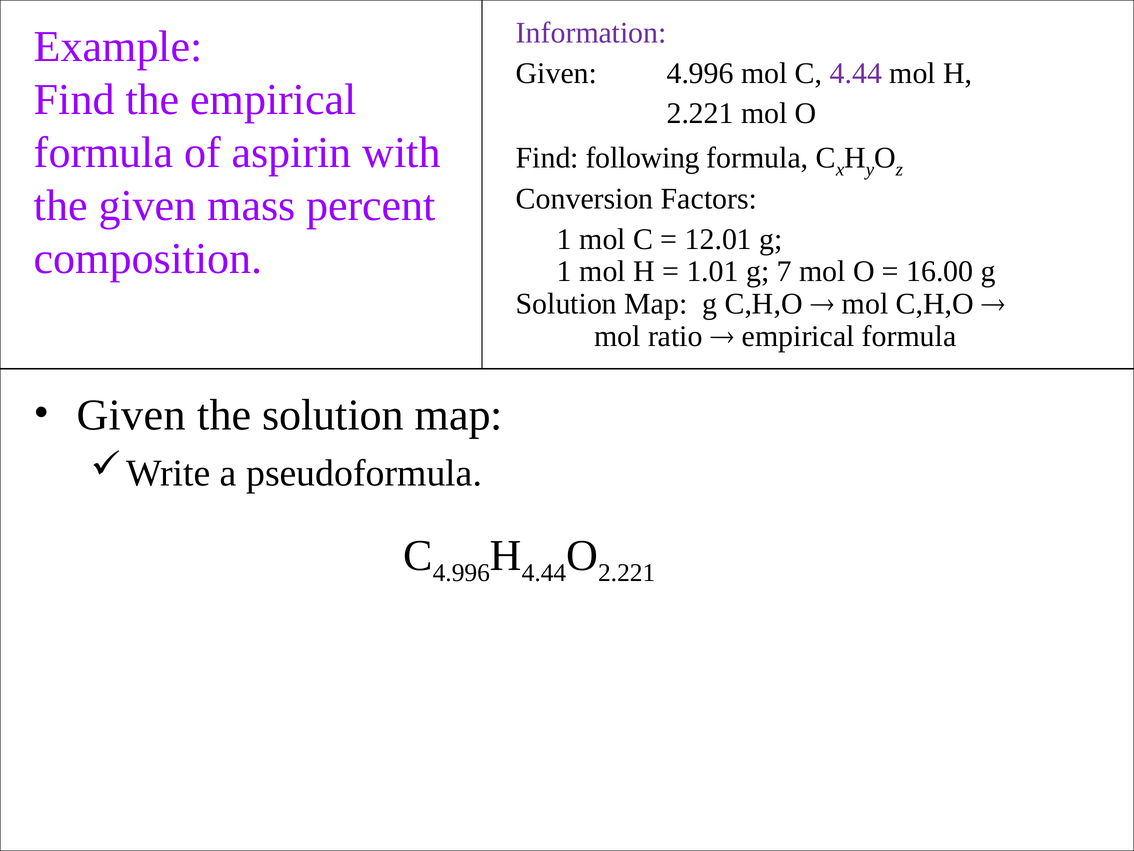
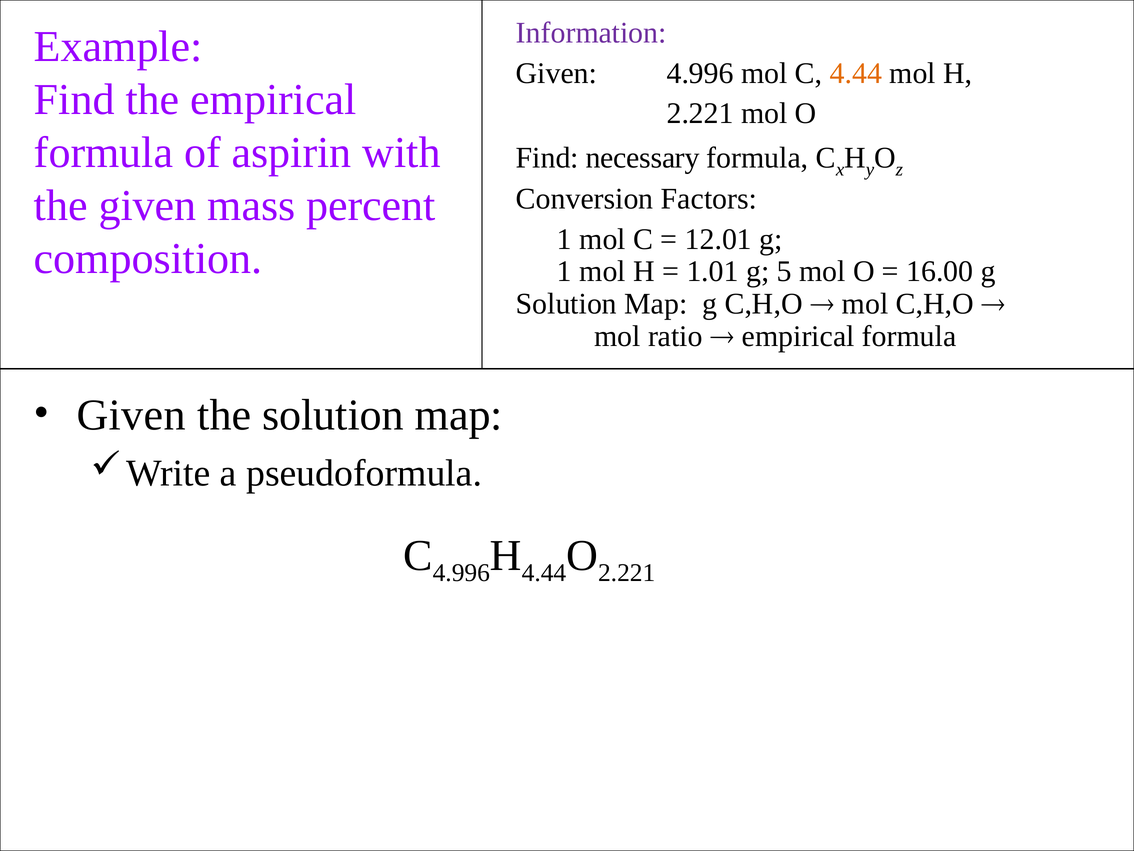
4.44 colour: purple -> orange (856, 73)
following: following -> necessary (643, 158)
7: 7 -> 5 (784, 271)
